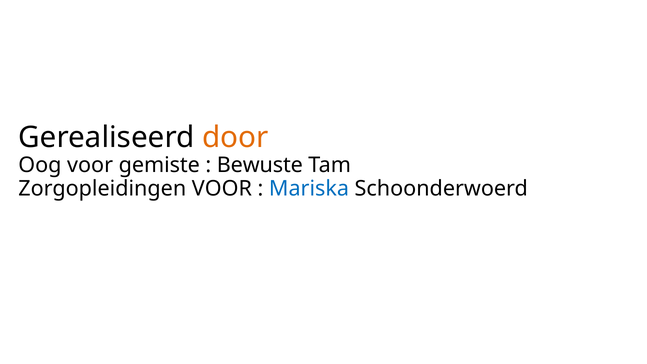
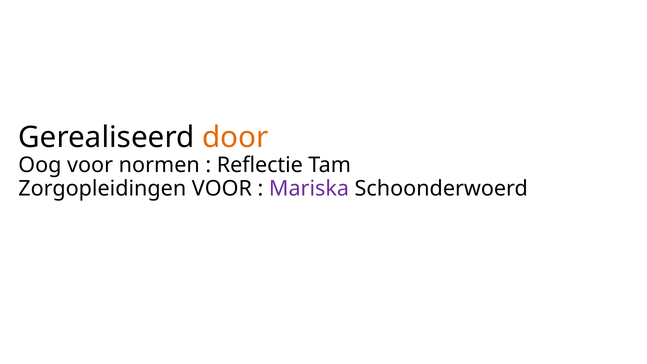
gemiste: gemiste -> normen (159, 165)
Bewuste: Bewuste -> Reflectie (260, 165)
Mariska colour: blue -> purple (309, 189)
